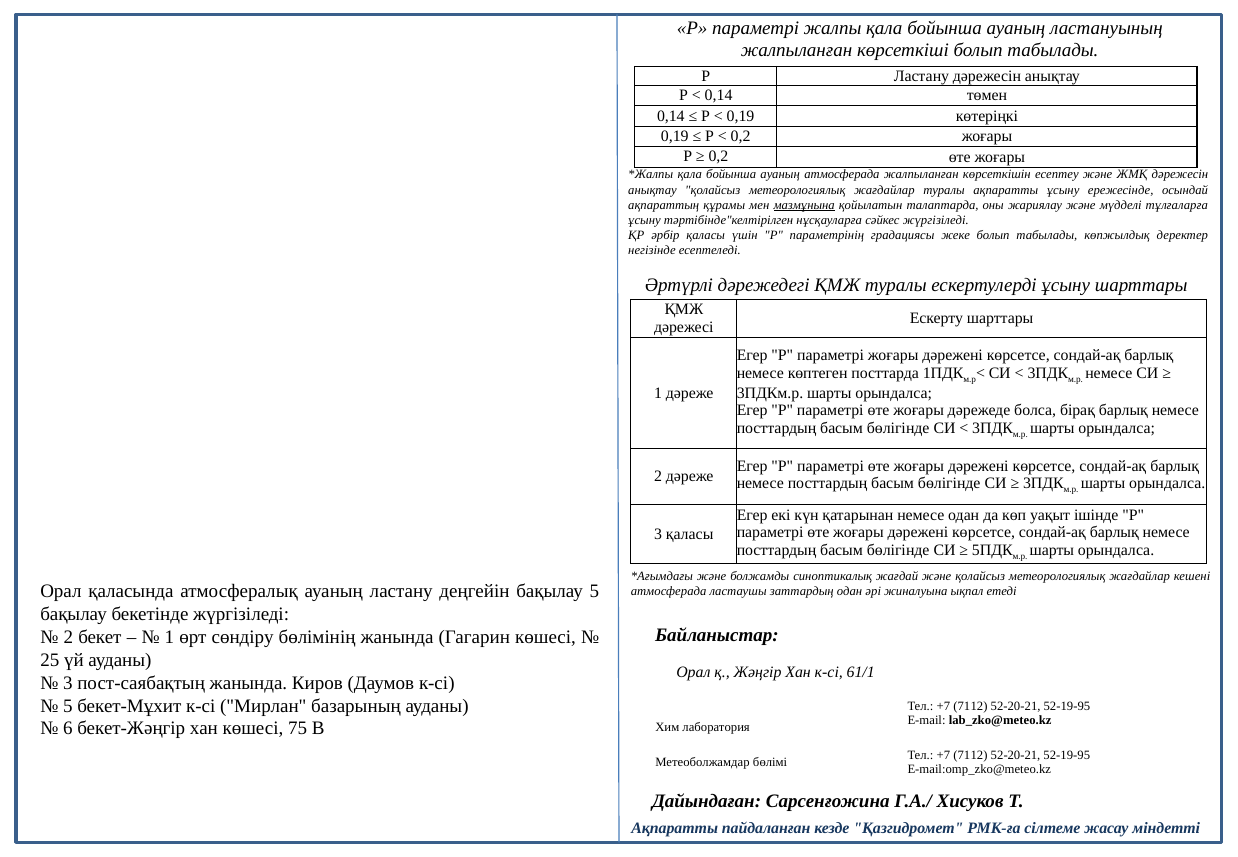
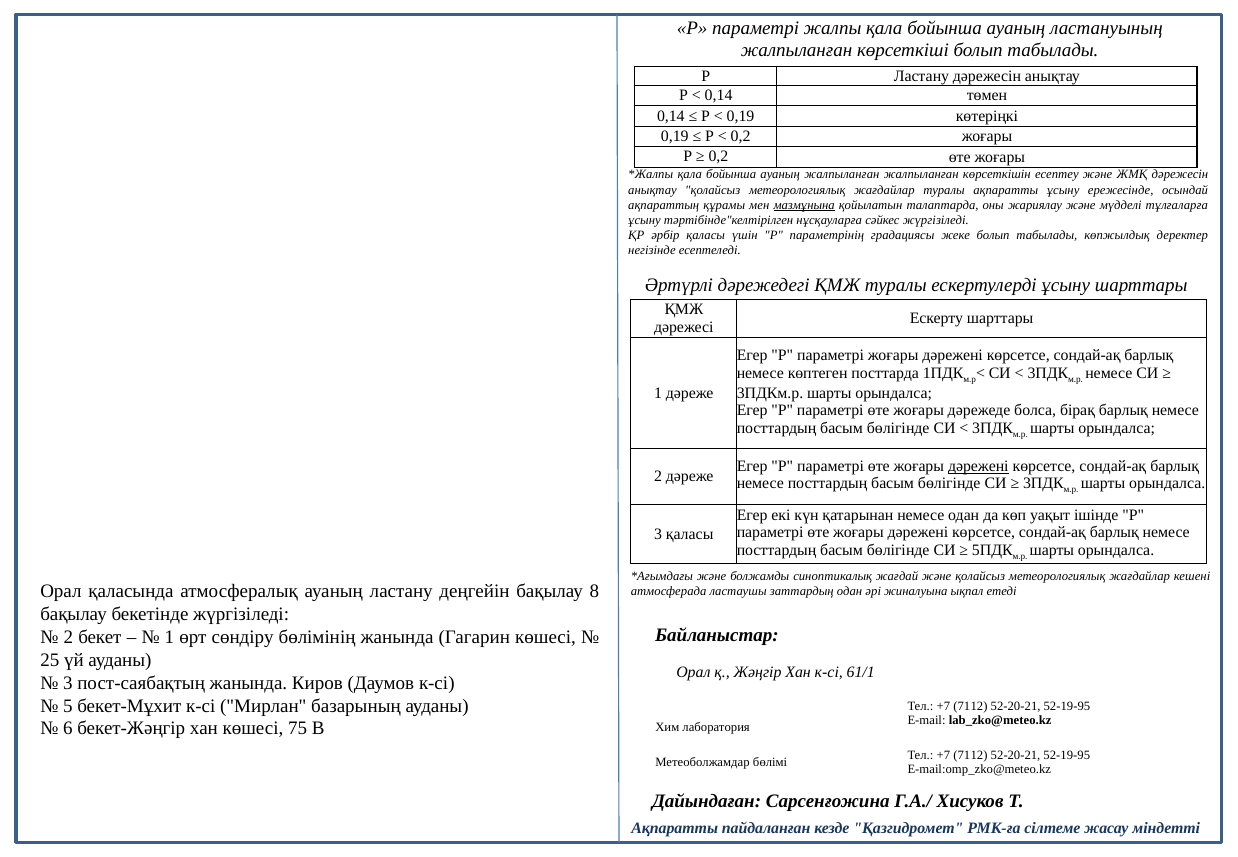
ауаның атмосферада: атмосферада -> жалпыланған (842, 175)
дәрежені underline: none -> present (978, 466)
бақылау 5: 5 -> 8 (594, 592)
